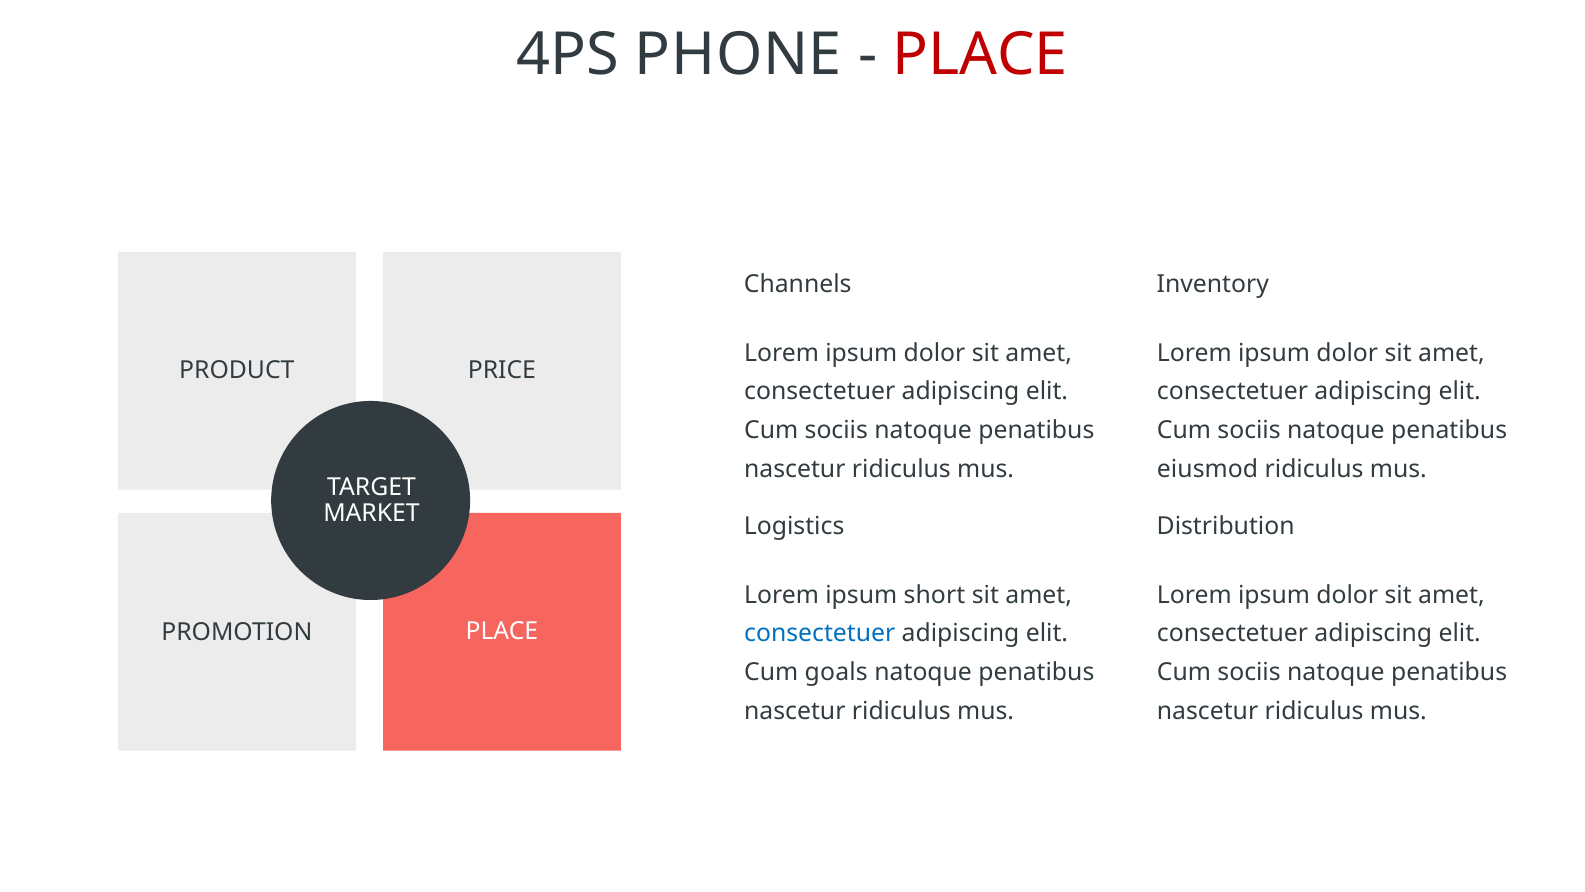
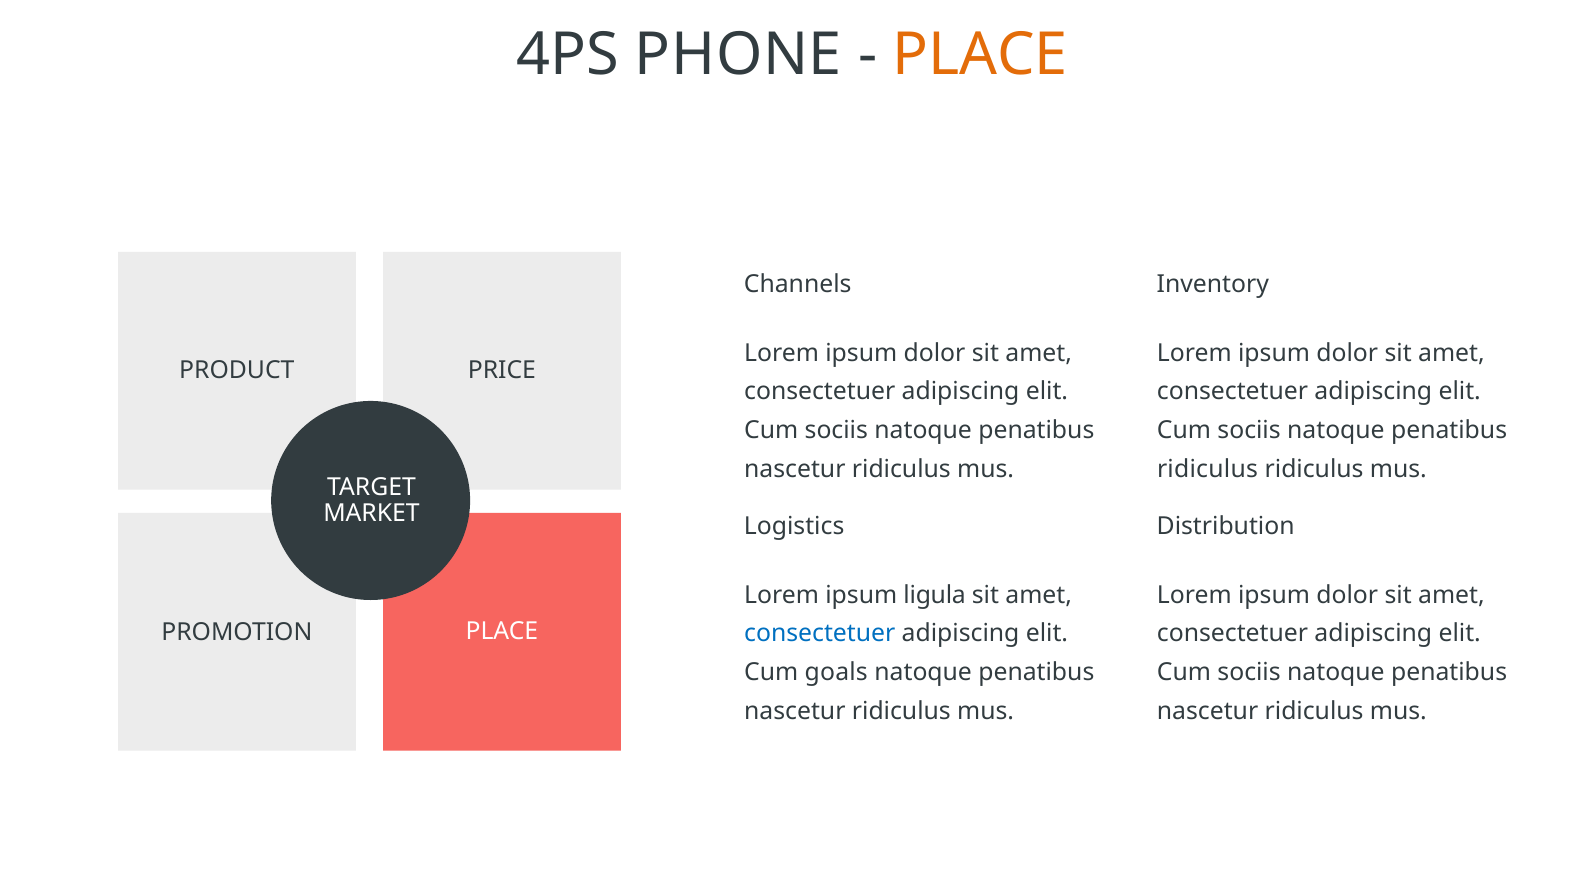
PLACE colour: red -> orange (980, 55)
eiusmod: eiusmod -> ridiculus (1207, 469)
short: short -> ligula (935, 595)
